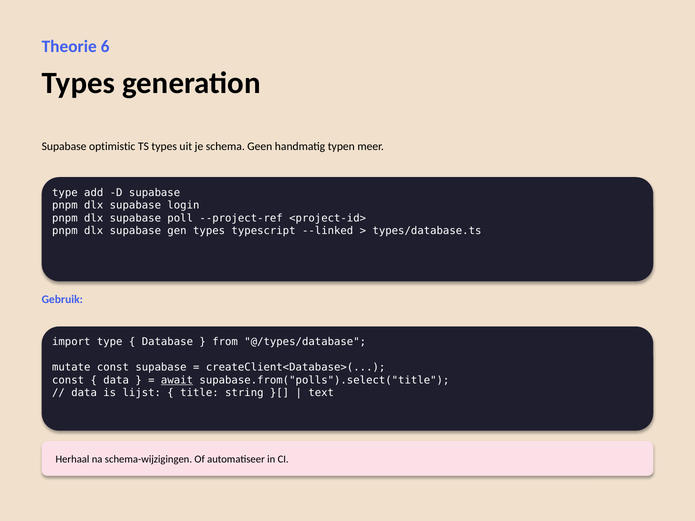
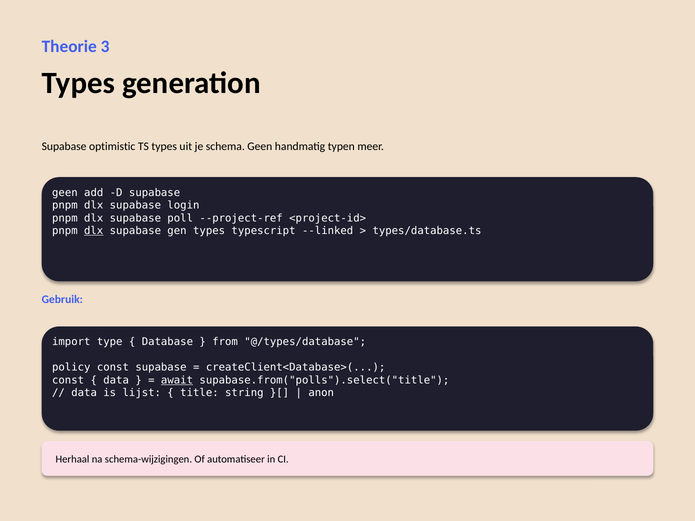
6: 6 -> 3 (105, 46)
type: type -> geen (65, 193)
dlx underline: none -> present (94, 231)
mutate: mutate -> policy (71, 368)
text: text -> anon (321, 393)
